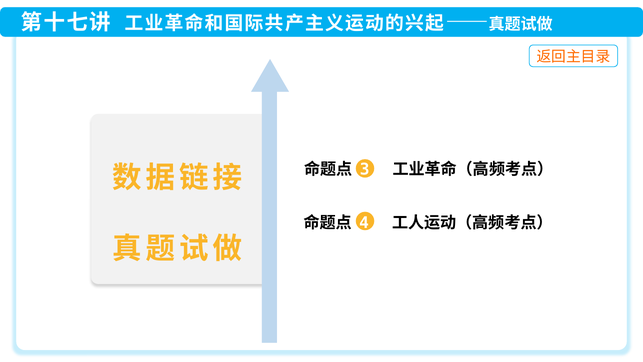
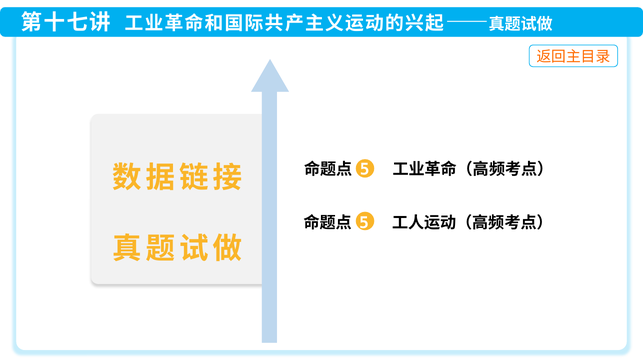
3: 3 -> 5 (365, 169)
4: 4 -> 5 (364, 223)
